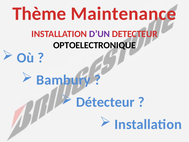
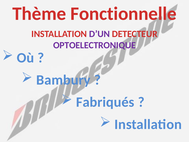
Maintenance: Maintenance -> Fonctionnelle (123, 14)
OPTOELECTRONIQUE colour: black -> purple (94, 45)
Détecteur: Détecteur -> Fabriqués (105, 102)
